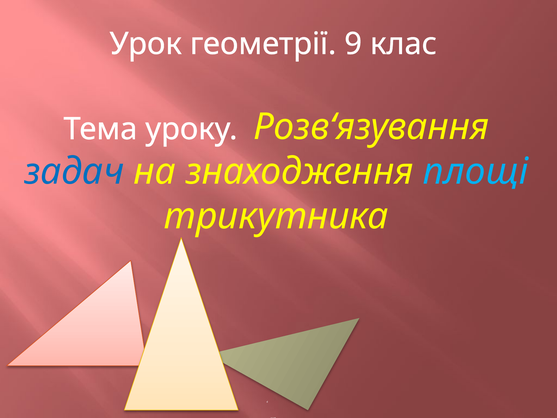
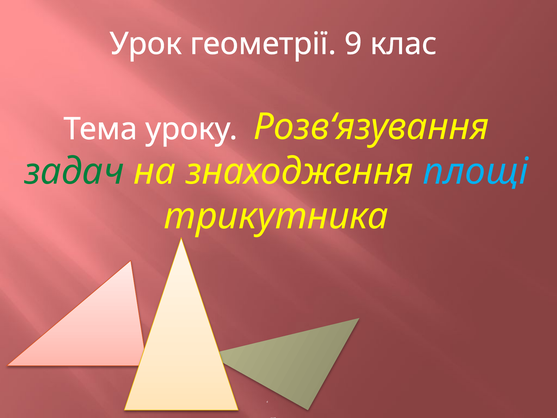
задач colour: blue -> green (74, 171)
